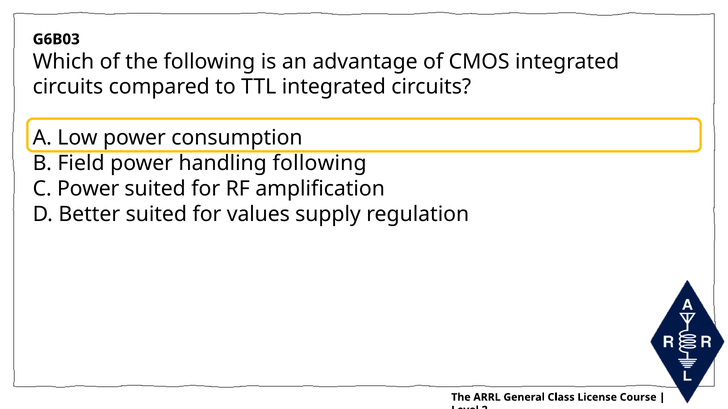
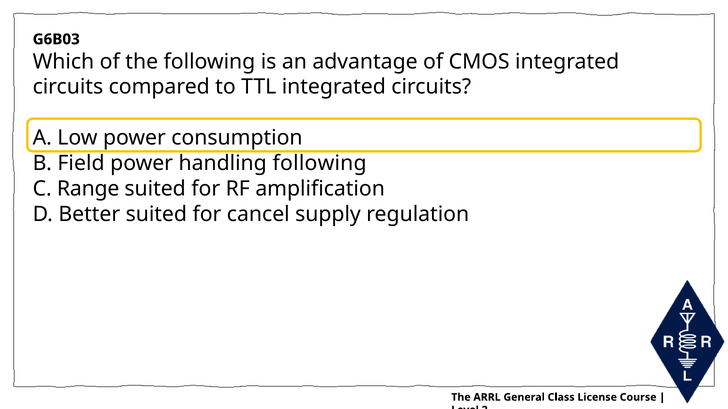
C Power: Power -> Range (88, 189)
values: values -> cancel (258, 215)
